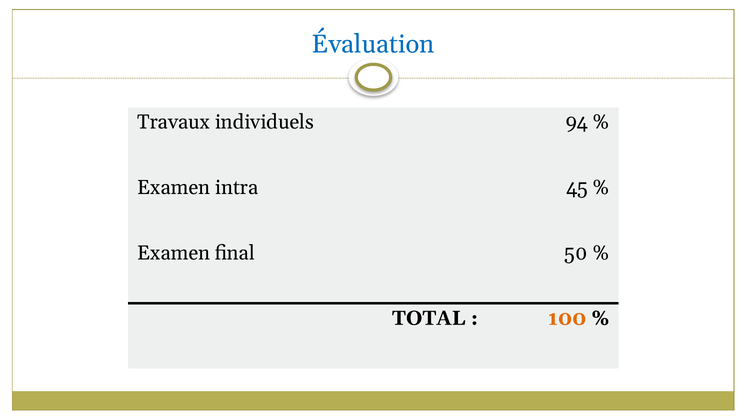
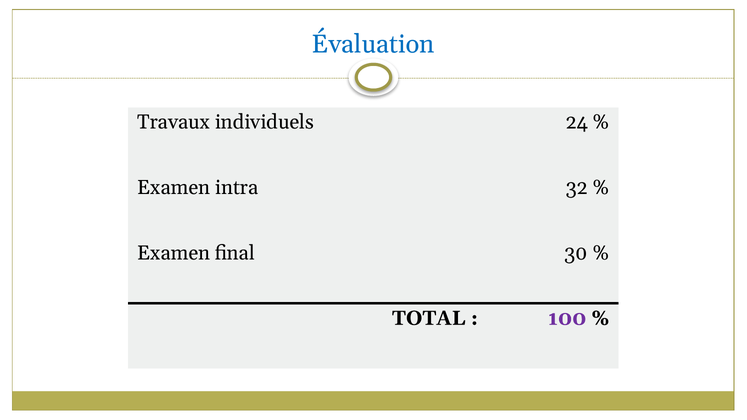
94: 94 -> 24 (577, 122)
45: 45 -> 32 (577, 188)
50: 50 -> 30 (576, 253)
100 colour: orange -> purple (567, 318)
